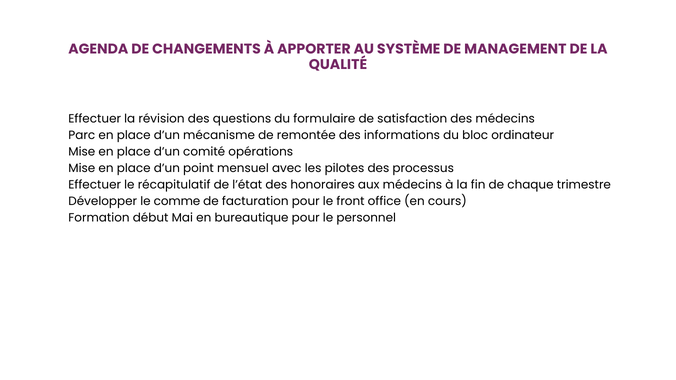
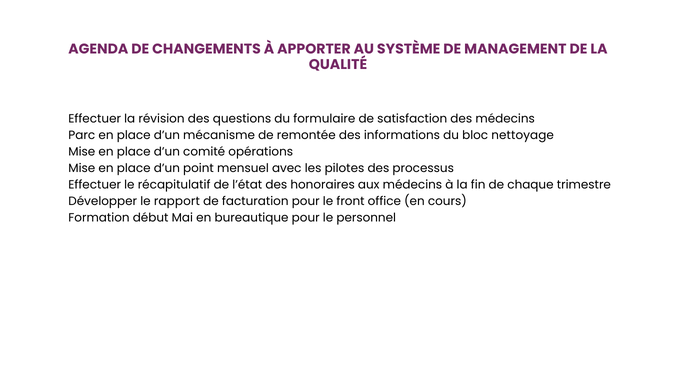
ordinateur: ordinateur -> nettoyage (523, 136)
comme: comme -> rapport (177, 202)
